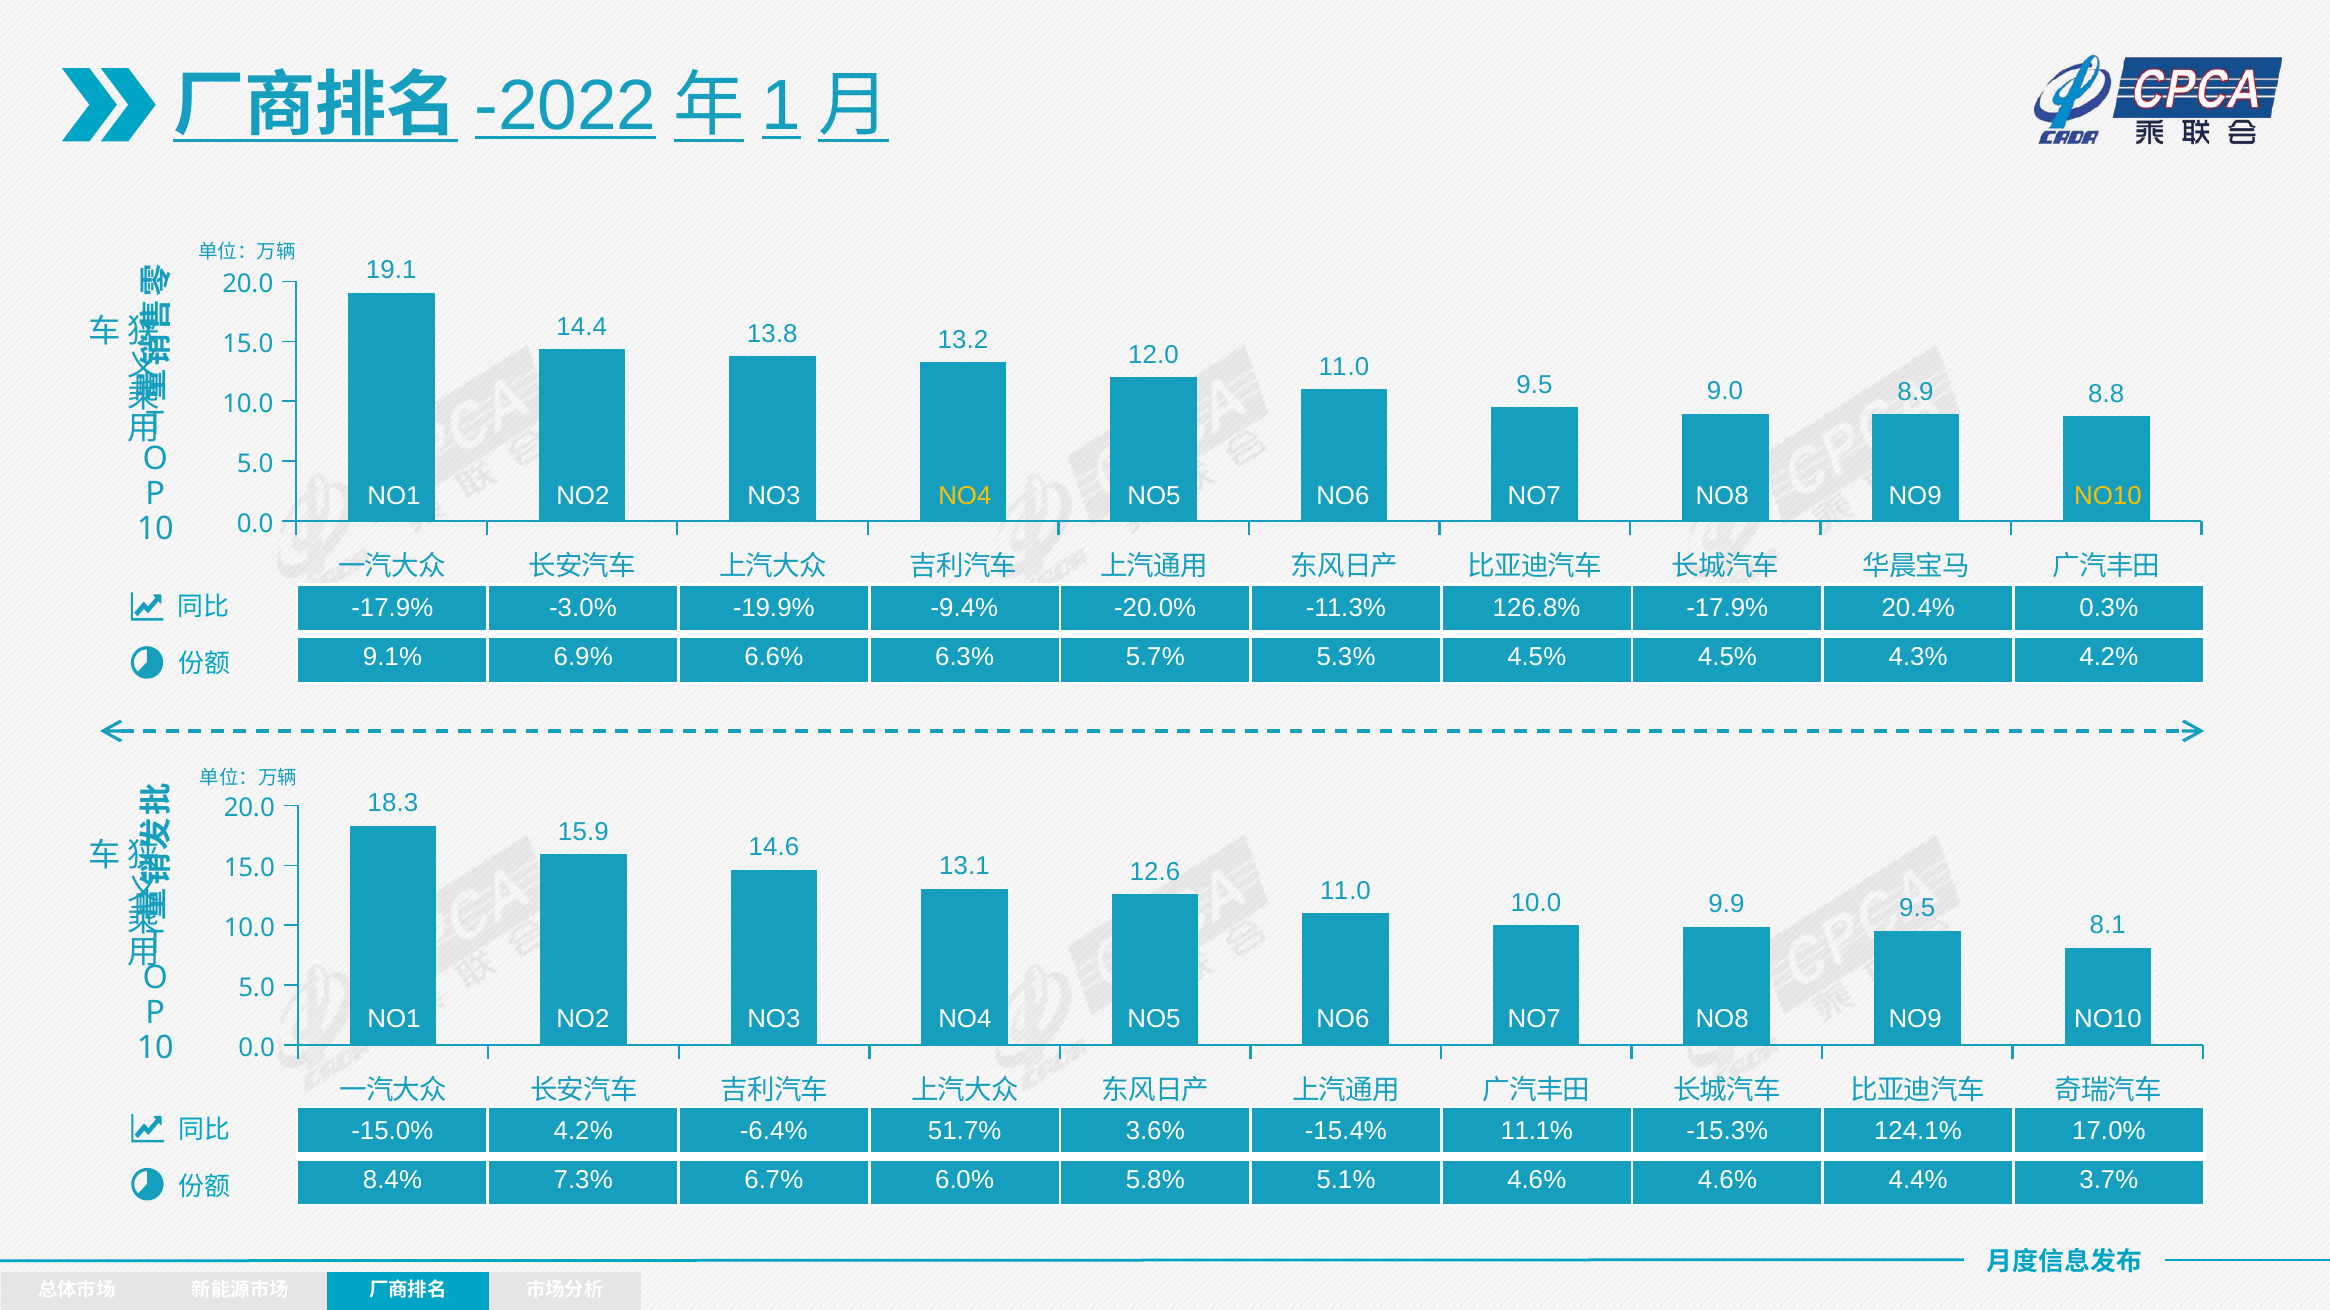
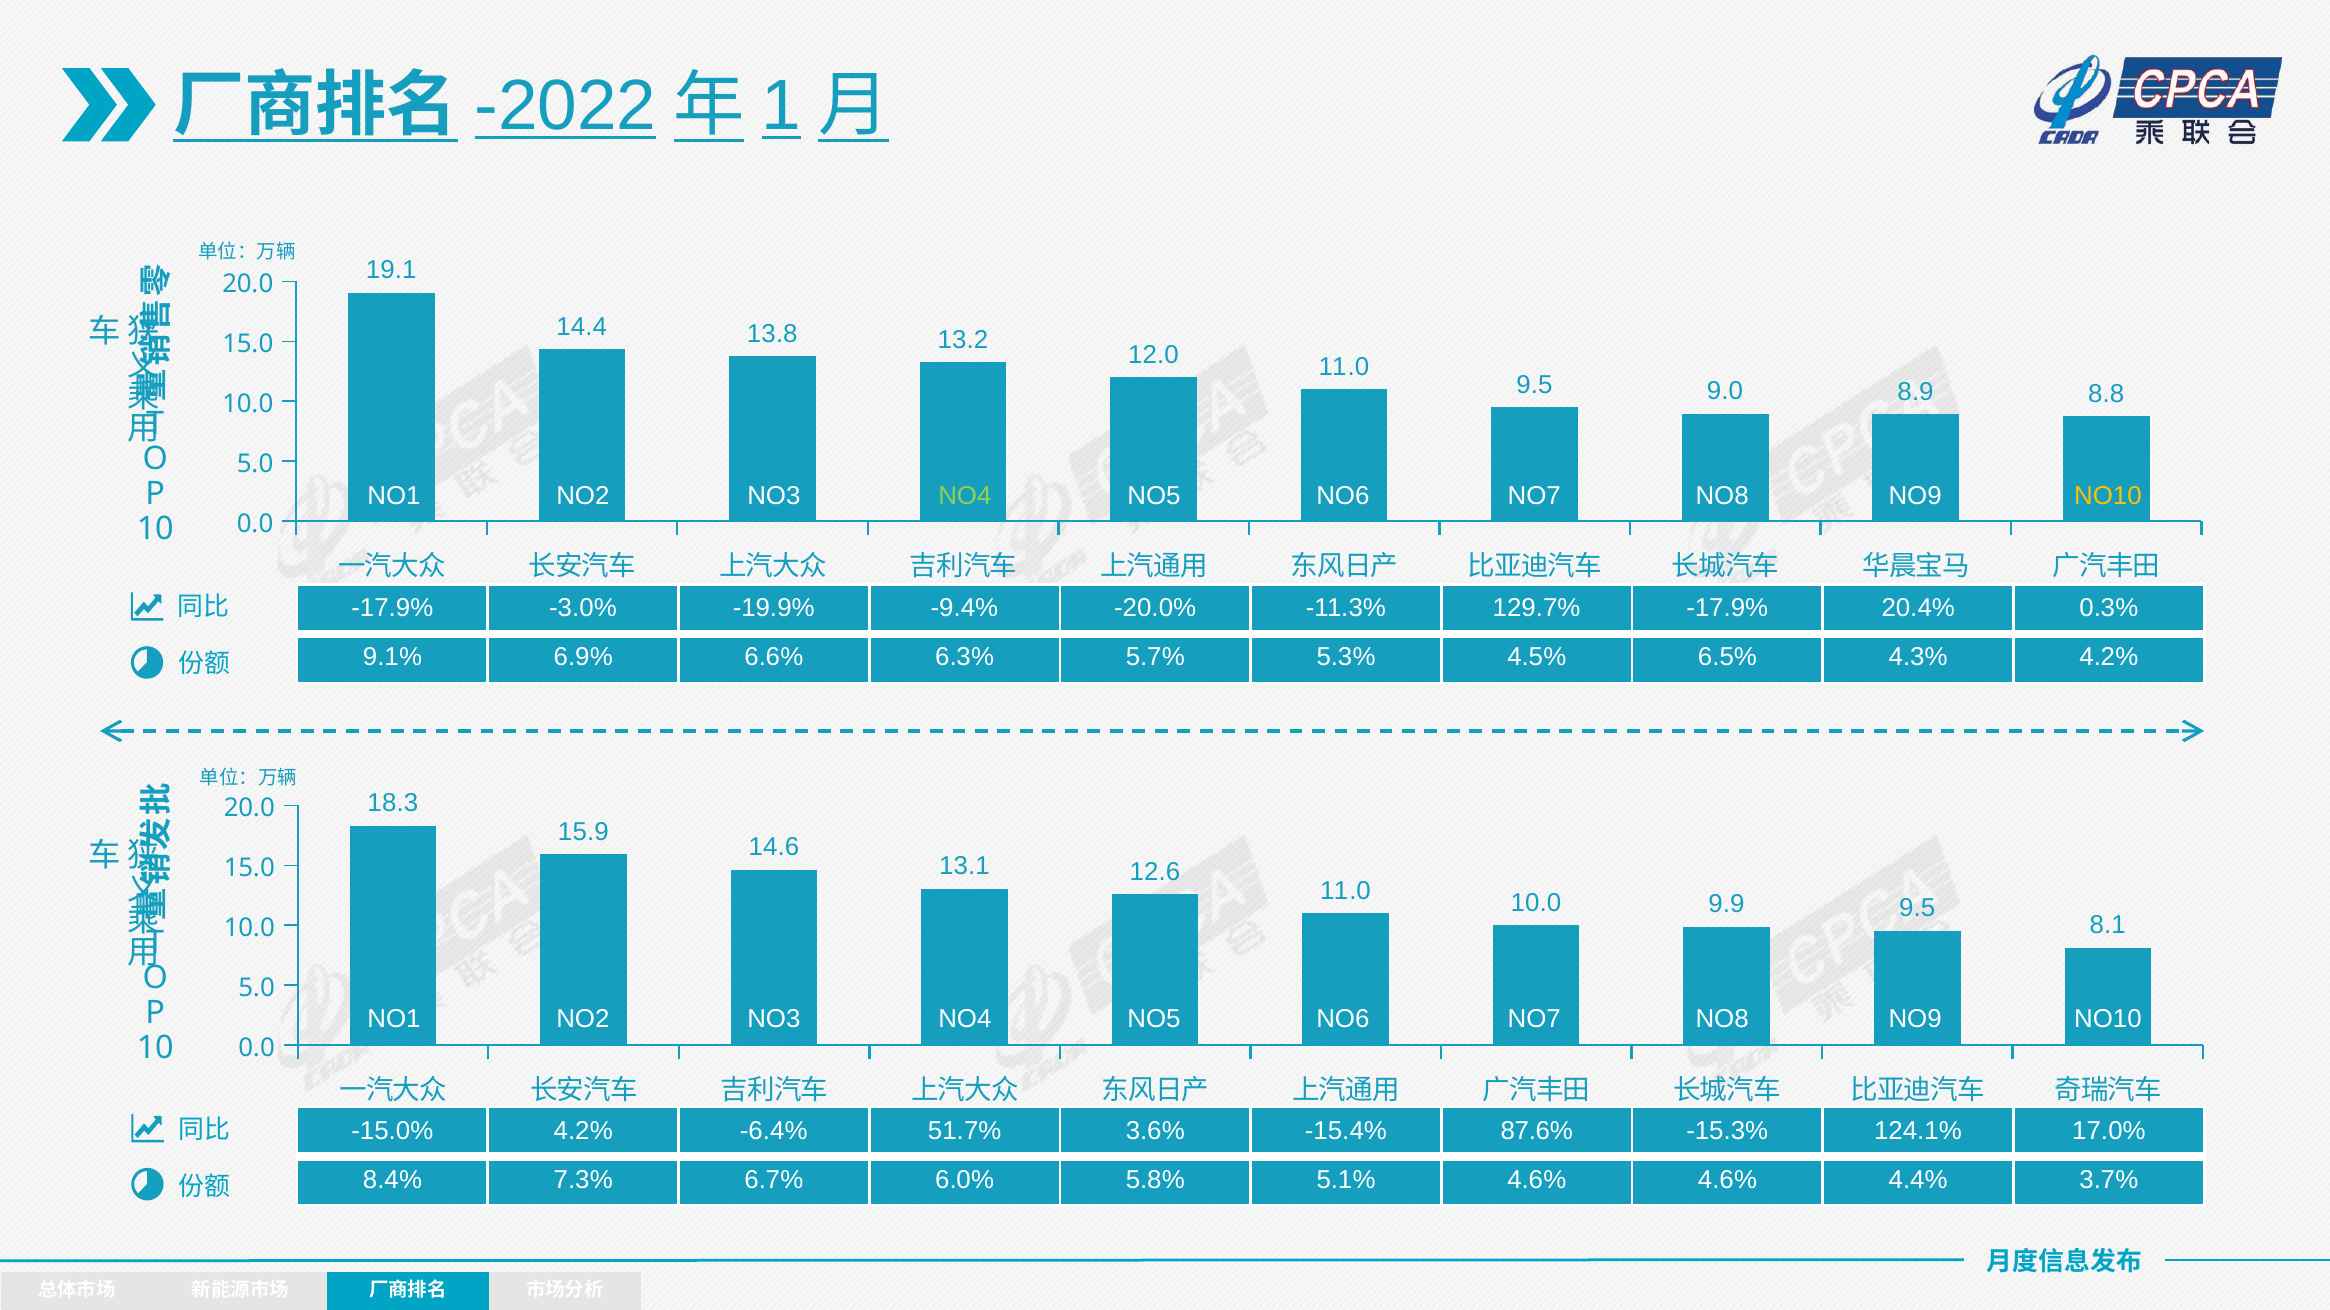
NO4 colour: yellow -> light green (965, 497)
126.8%: 126.8% -> 129.7% (1537, 608)
4.5% 4.5%: 4.5% -> 6.5% (1727, 658)
11.1%: 11.1% -> 87.6% (1537, 1131)
